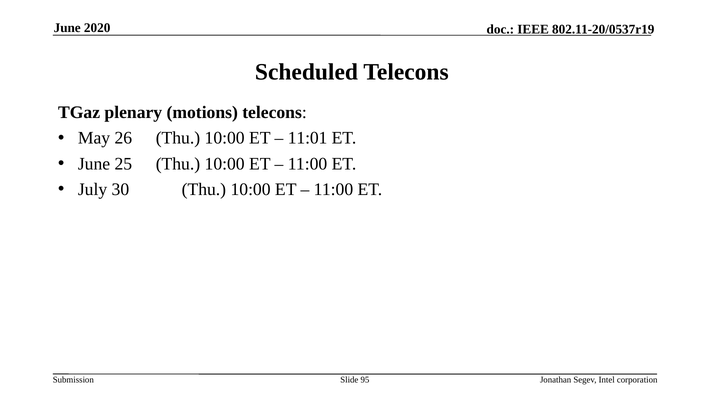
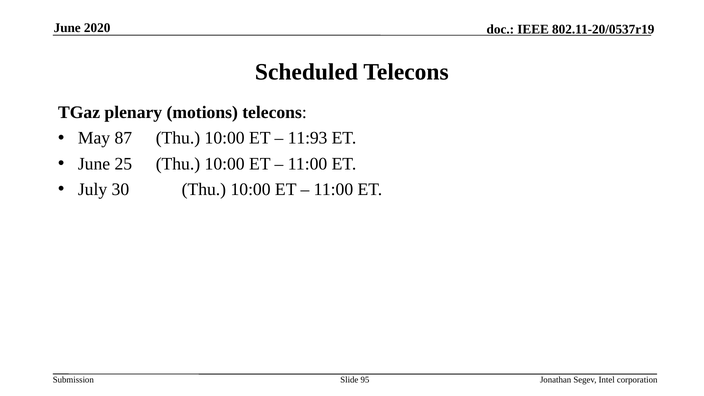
26: 26 -> 87 (123, 138)
11:01: 11:01 -> 11:93 (308, 138)
